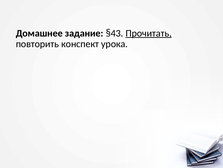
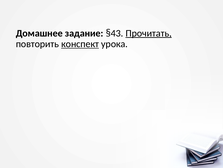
конспект underline: none -> present (80, 44)
